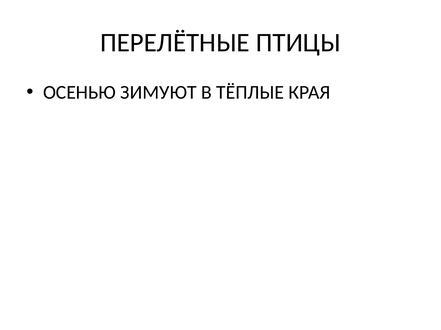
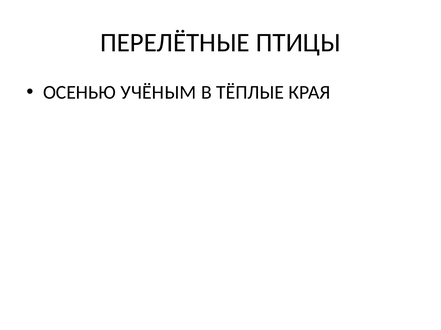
ЗИМУЮТ: ЗИМУЮТ -> УЧЁНЫМ (158, 93)
